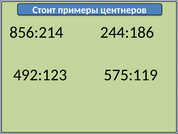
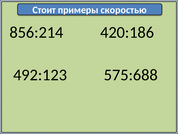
центнеров: центнеров -> скоростью (124, 10)
244:186: 244:186 -> 420:186 (127, 32)
575:119: 575:119 -> 575:688 (131, 75)
